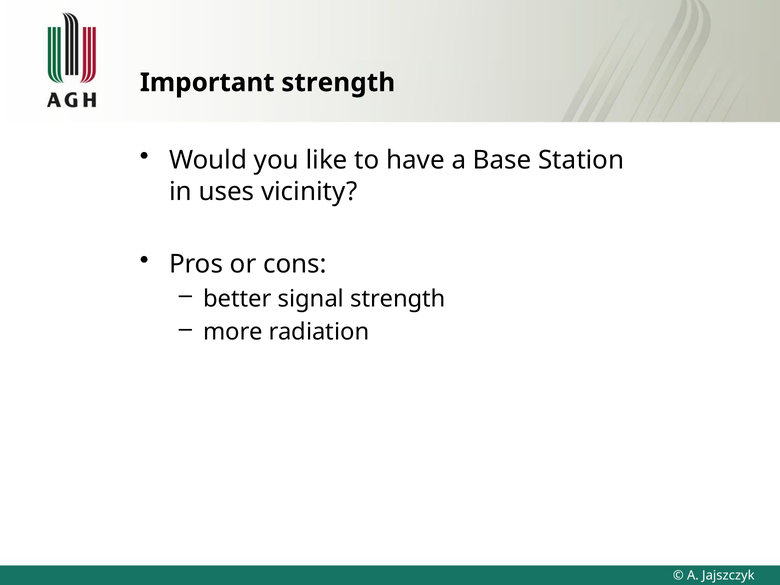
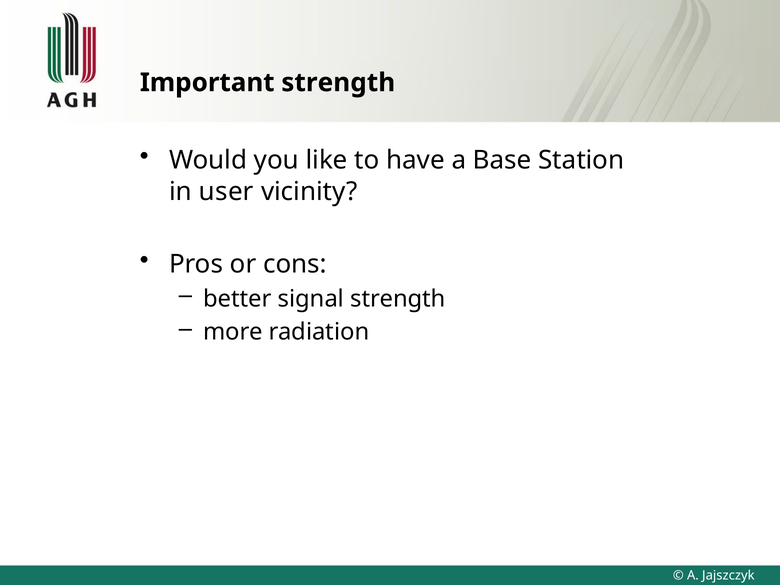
uses: uses -> user (226, 191)
